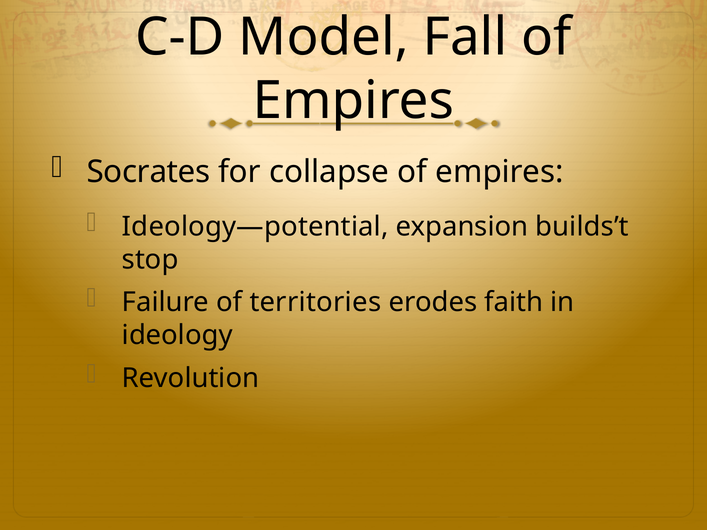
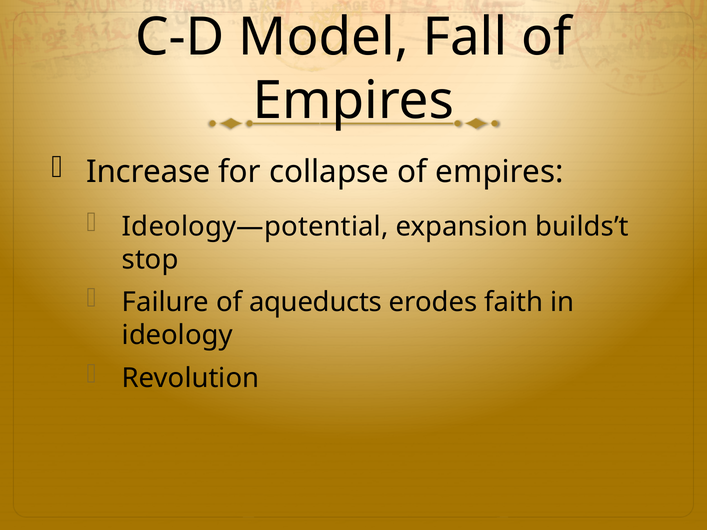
Socrates: Socrates -> Increase (148, 172)
territories: territories -> aqueducts (316, 302)
